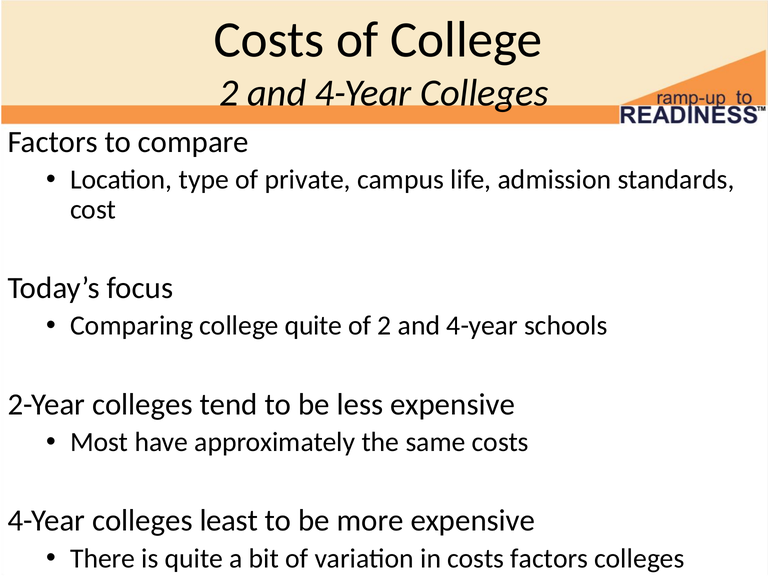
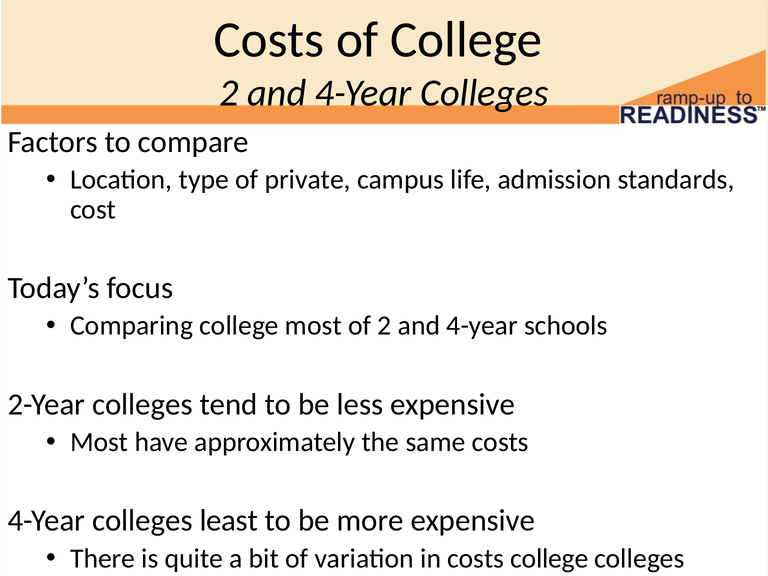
college quite: quite -> most (313, 326)
costs factors: factors -> college (549, 558)
